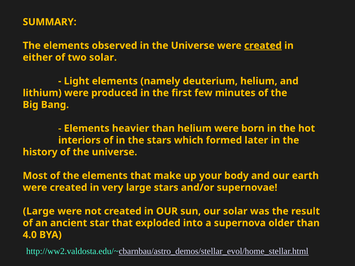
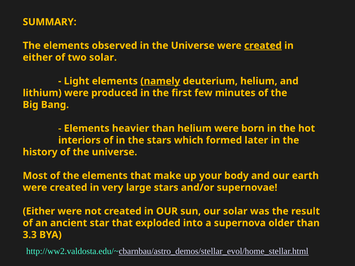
namely underline: none -> present (160, 81)
Large: Large -> Either (39, 211)
4.0: 4.0 -> 3.3 (30, 235)
